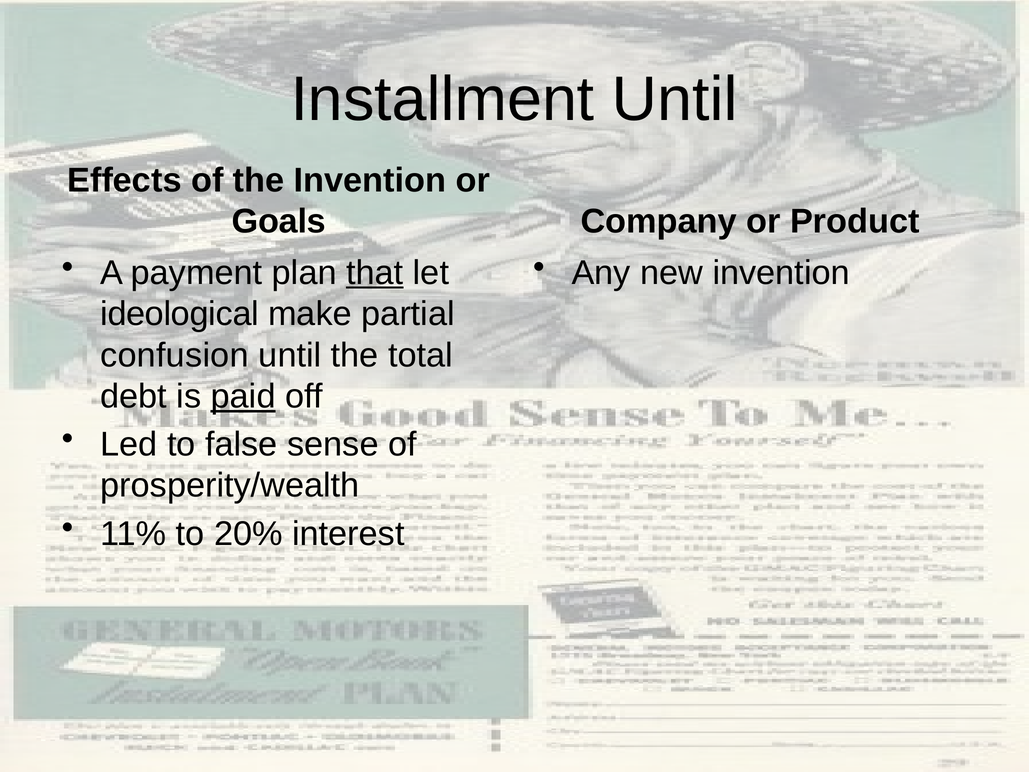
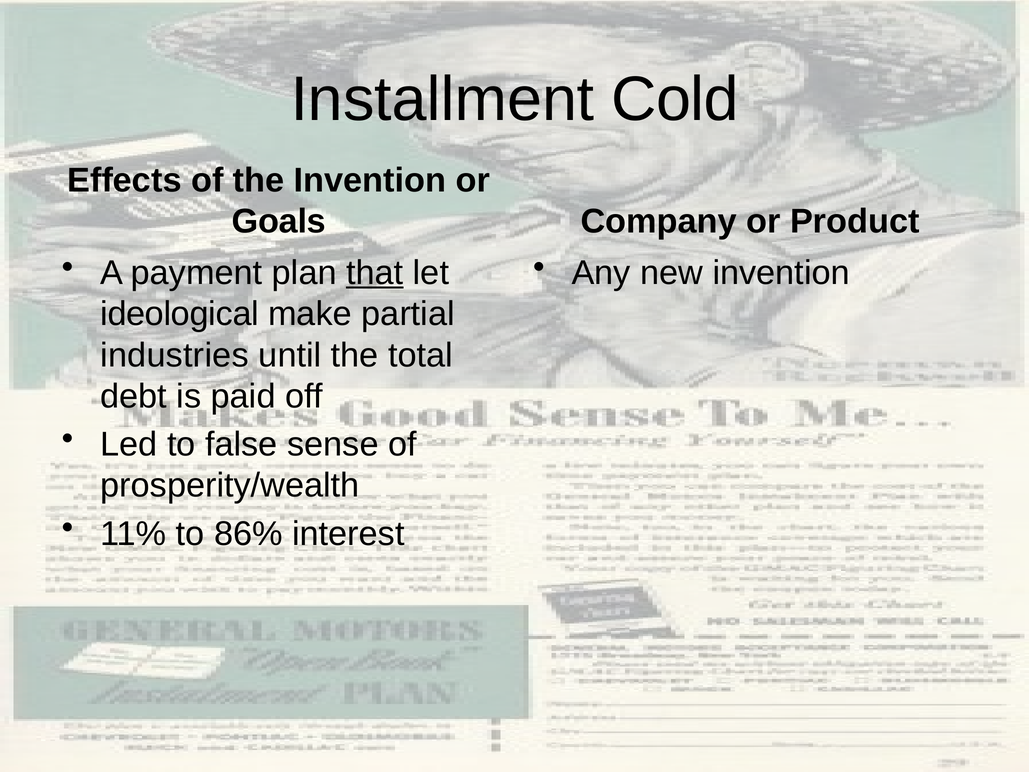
Installment Until: Until -> Cold (675, 100)
confusion: confusion -> industries (175, 355)
paid underline: present -> none (243, 396)
20%: 20% -> 86% (248, 534)
